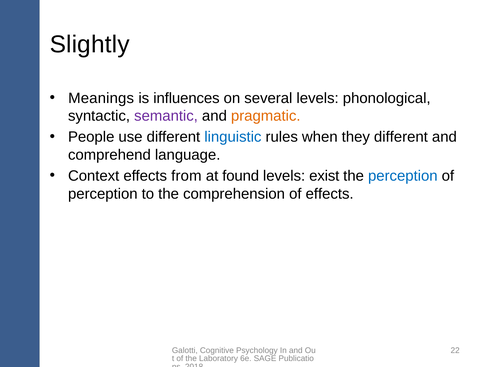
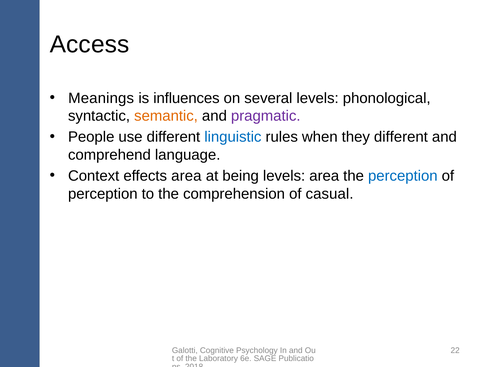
Slightly: Slightly -> Access (90, 44)
semantic colour: purple -> orange (166, 116)
pragmatic colour: orange -> purple (266, 116)
effects from: from -> area (186, 176)
found: found -> being (241, 176)
levels exist: exist -> area (324, 176)
of effects: effects -> casual (330, 194)
